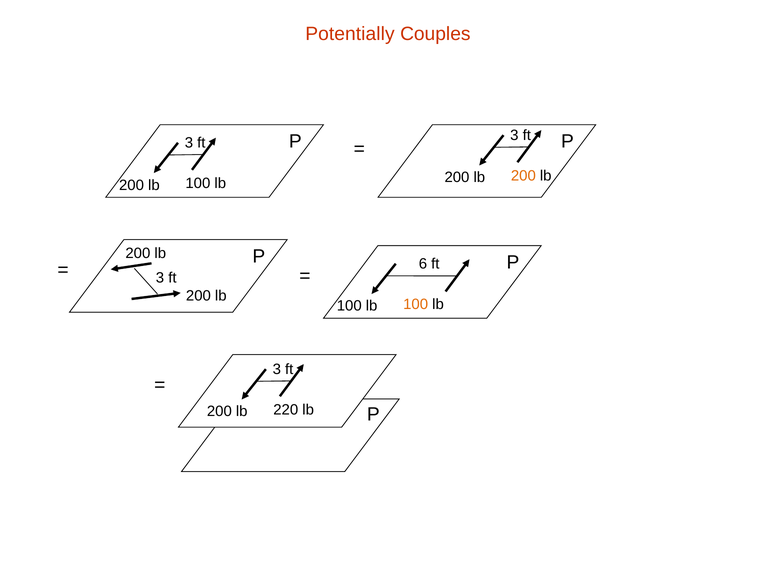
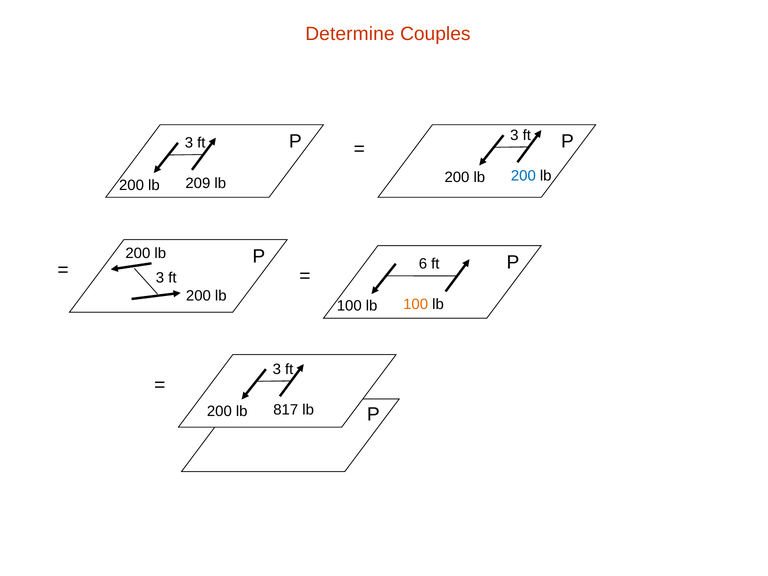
Potentially: Potentially -> Determine (350, 34)
200 colour: orange -> blue (523, 176)
200 lb 100: 100 -> 209 (198, 183)
220: 220 -> 817 (286, 410)
